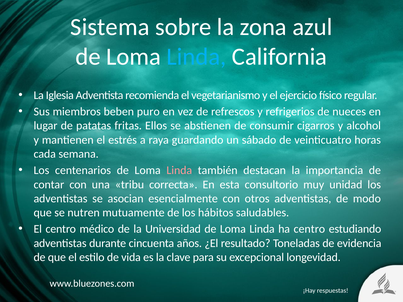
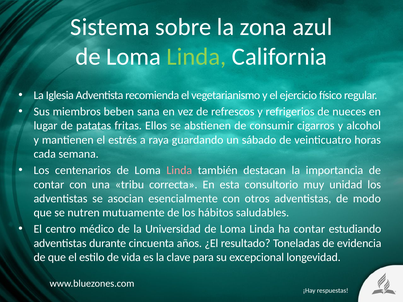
Linda colour: light blue -> light green (197, 57)
puro: puro -> sana (148, 112)
ha centro: centro -> contar (309, 229)
